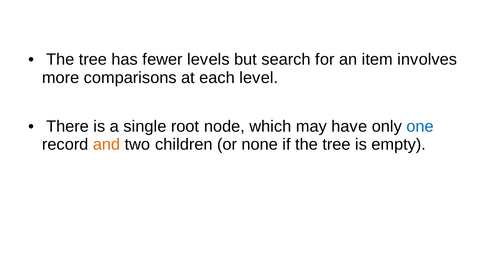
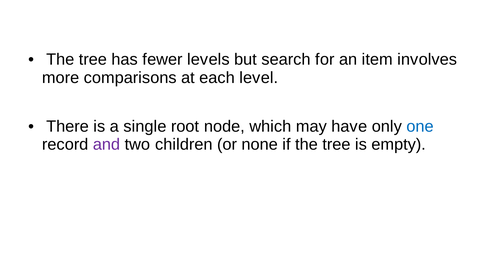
and colour: orange -> purple (106, 145)
